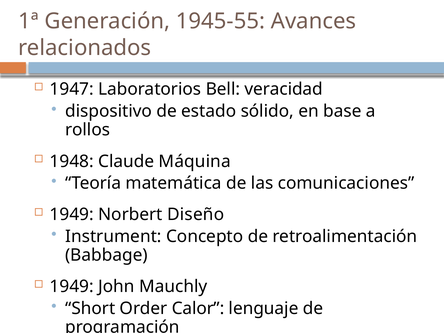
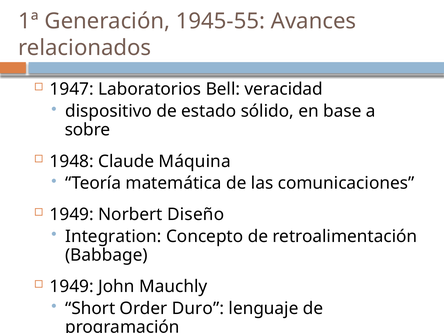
rollos: rollos -> sobre (88, 130)
Instrument: Instrument -> Integration (113, 236)
Calor: Calor -> Duro (198, 308)
